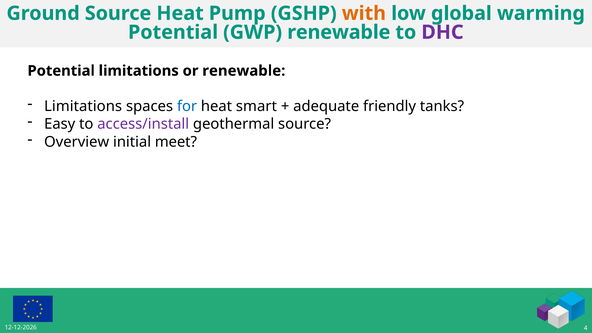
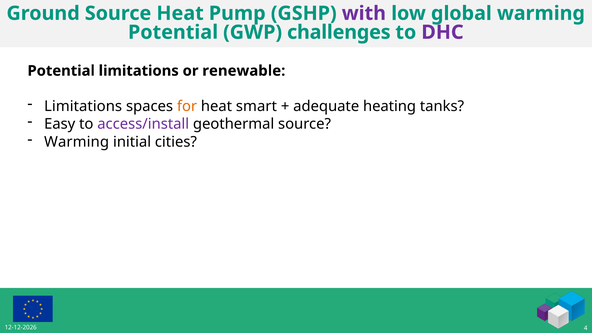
with colour: orange -> purple (364, 13)
GWP renewable: renewable -> challenges (339, 32)
for colour: blue -> orange (187, 106)
friendly: friendly -> heating (390, 106)
Overview: Overview -> Warming (77, 142)
meet: meet -> cities (176, 142)
